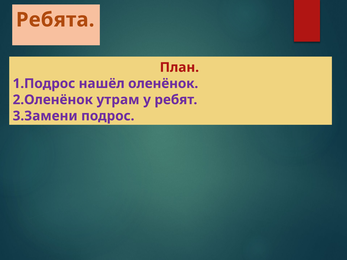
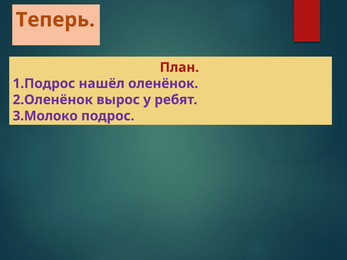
Ребята: Ребята -> Теперь (55, 20)
утрам: утрам -> вырос (118, 100)
3.Замени: 3.Замени -> 3.Молоко (45, 116)
